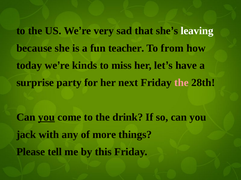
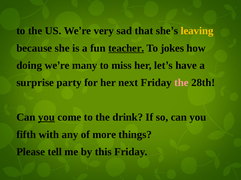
leaving colour: white -> yellow (197, 31)
teacher underline: none -> present (126, 48)
from: from -> jokes (172, 48)
today: today -> doing (29, 66)
kinds: kinds -> many (85, 66)
jack: jack -> fifth (26, 135)
